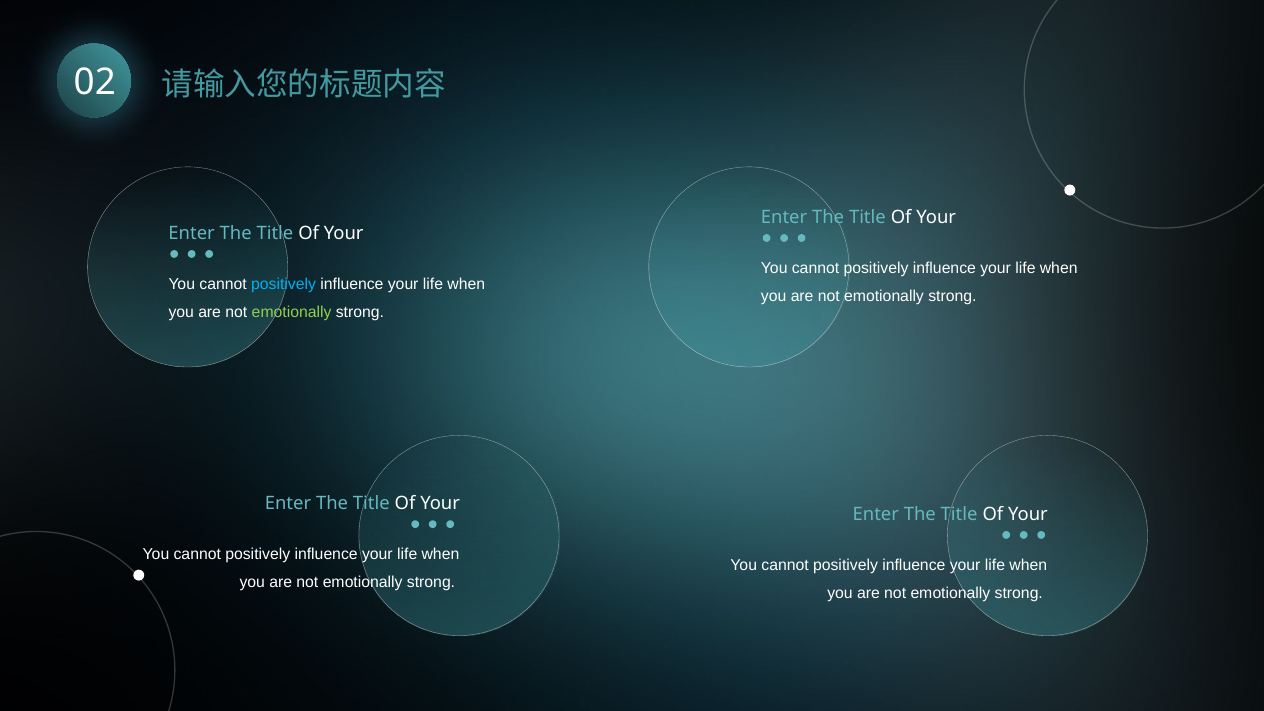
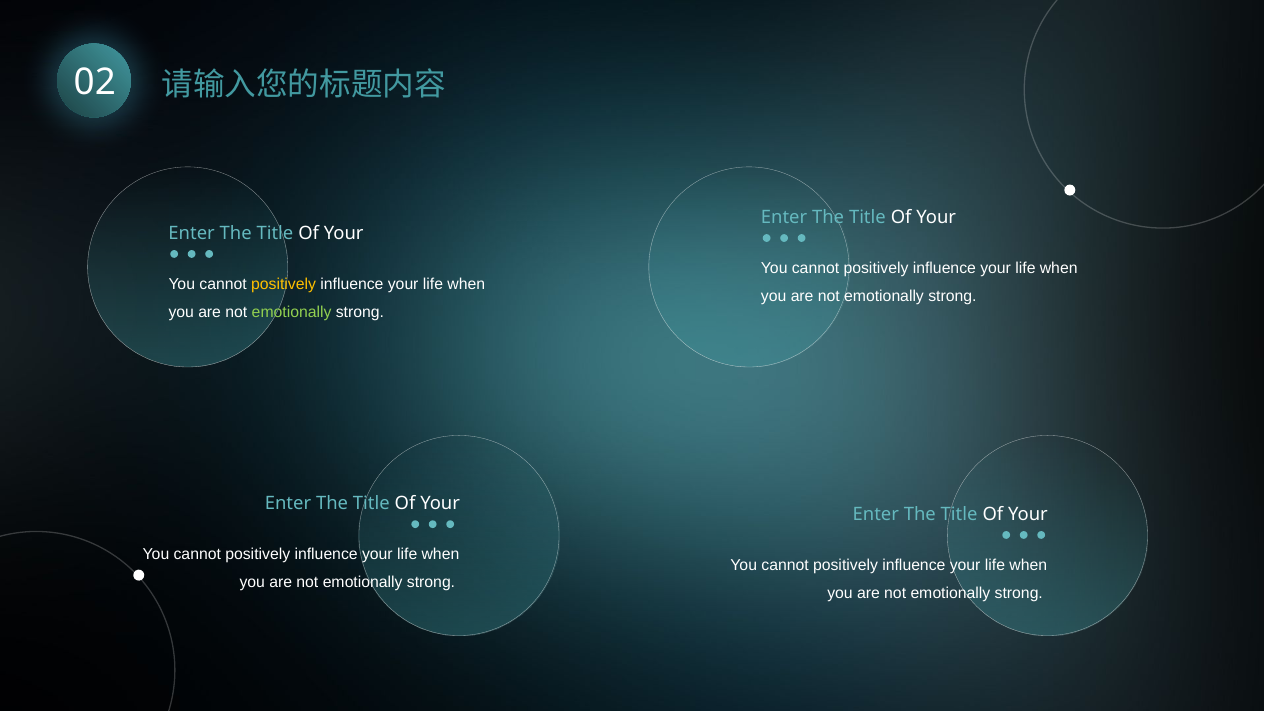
positively colour: light blue -> yellow (284, 284)
